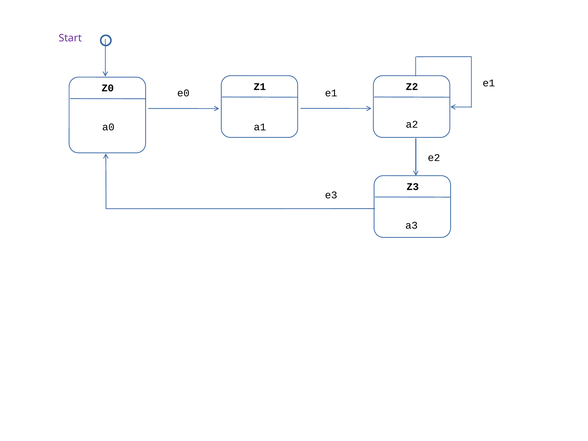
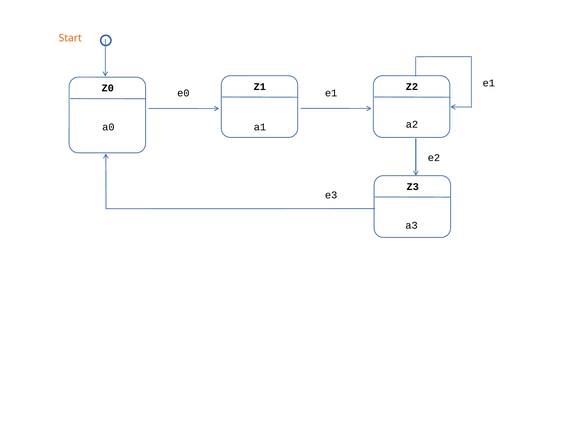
Start colour: purple -> orange (70, 38)
